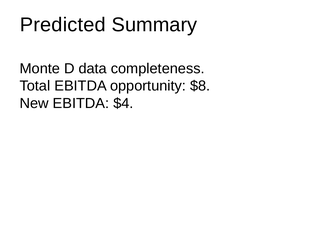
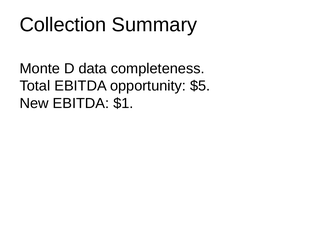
Predicted: Predicted -> Collection (63, 25)
$8: $8 -> $5 (200, 86)
$4: $4 -> $1 (123, 103)
